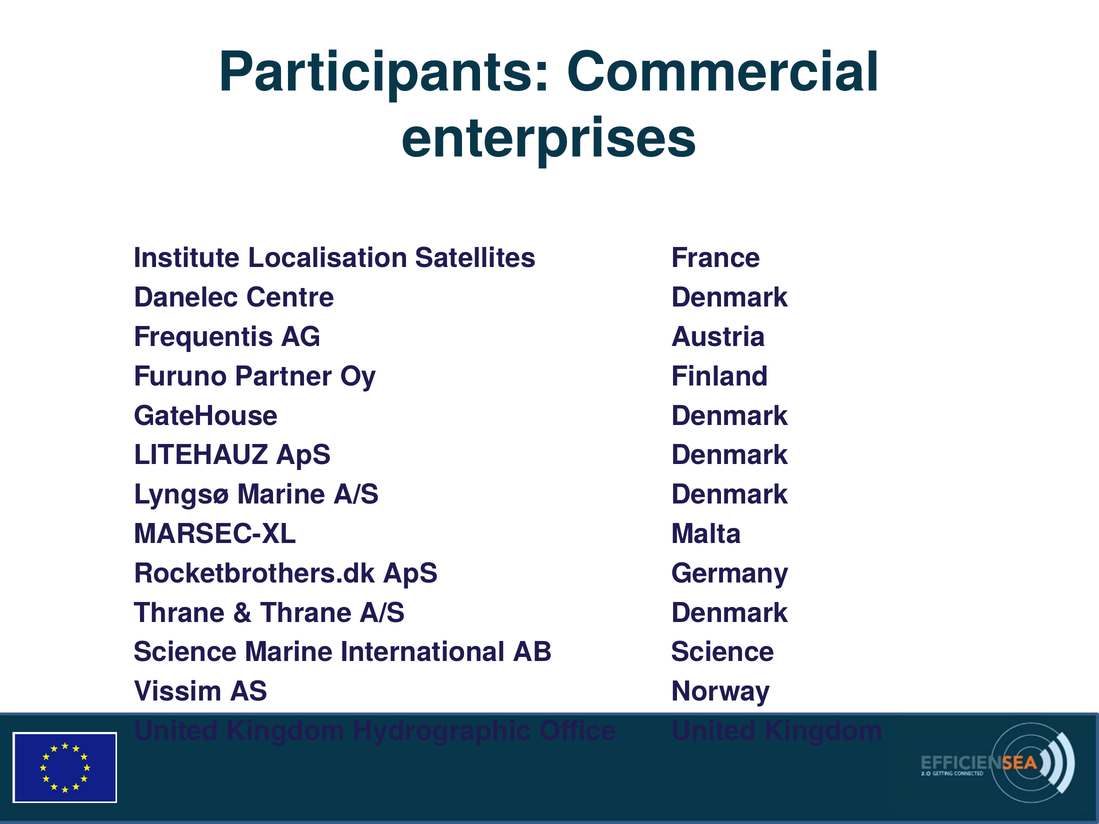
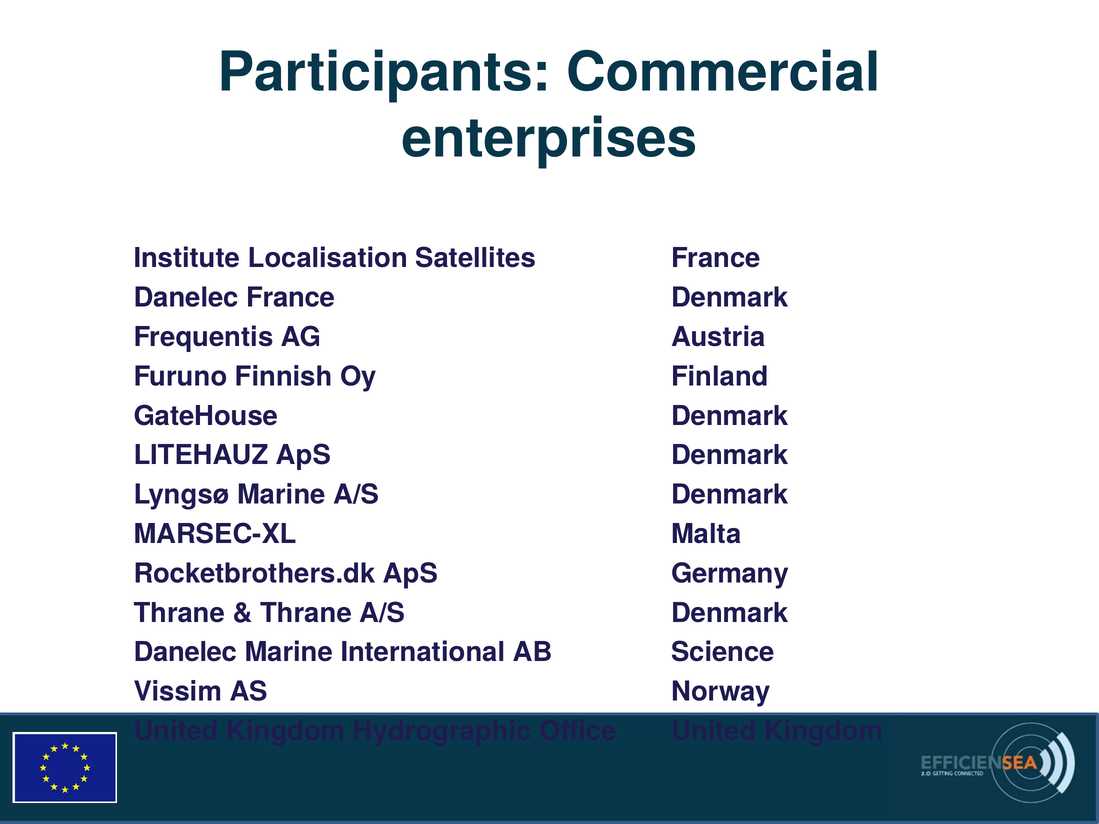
Danelec Centre: Centre -> France (291, 298)
Partner: Partner -> Finnish (284, 377)
Science: Science -> Danelec (185, 653)
